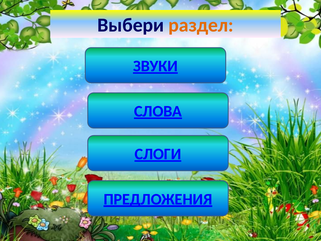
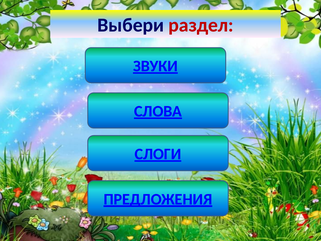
раздел colour: orange -> red (201, 25)
